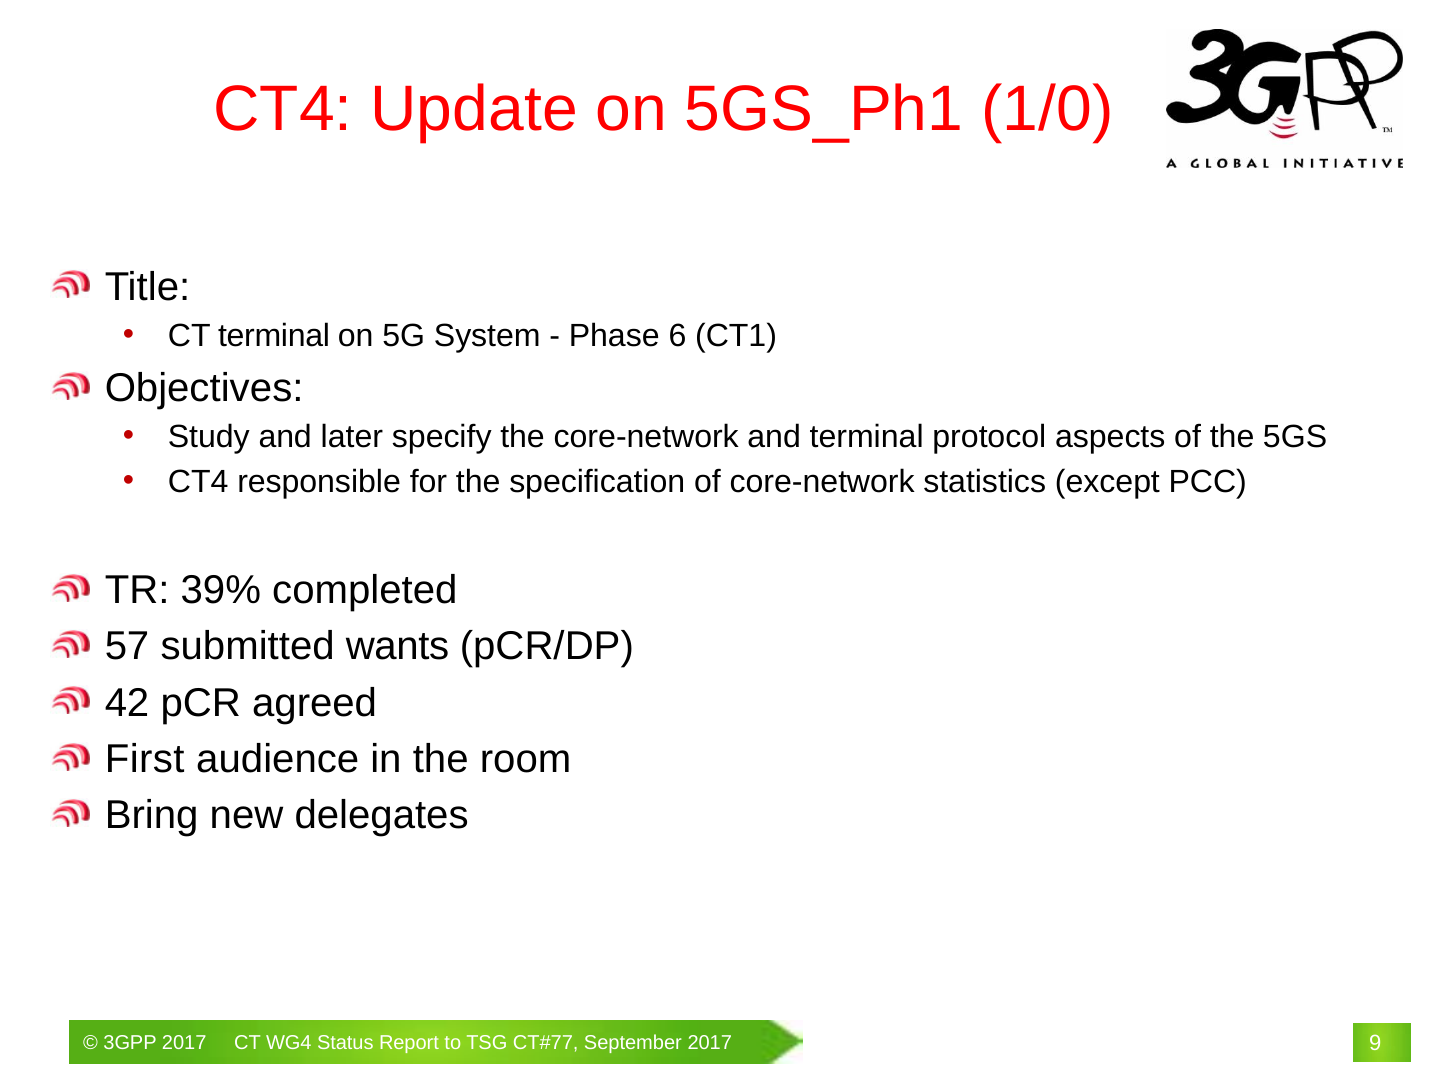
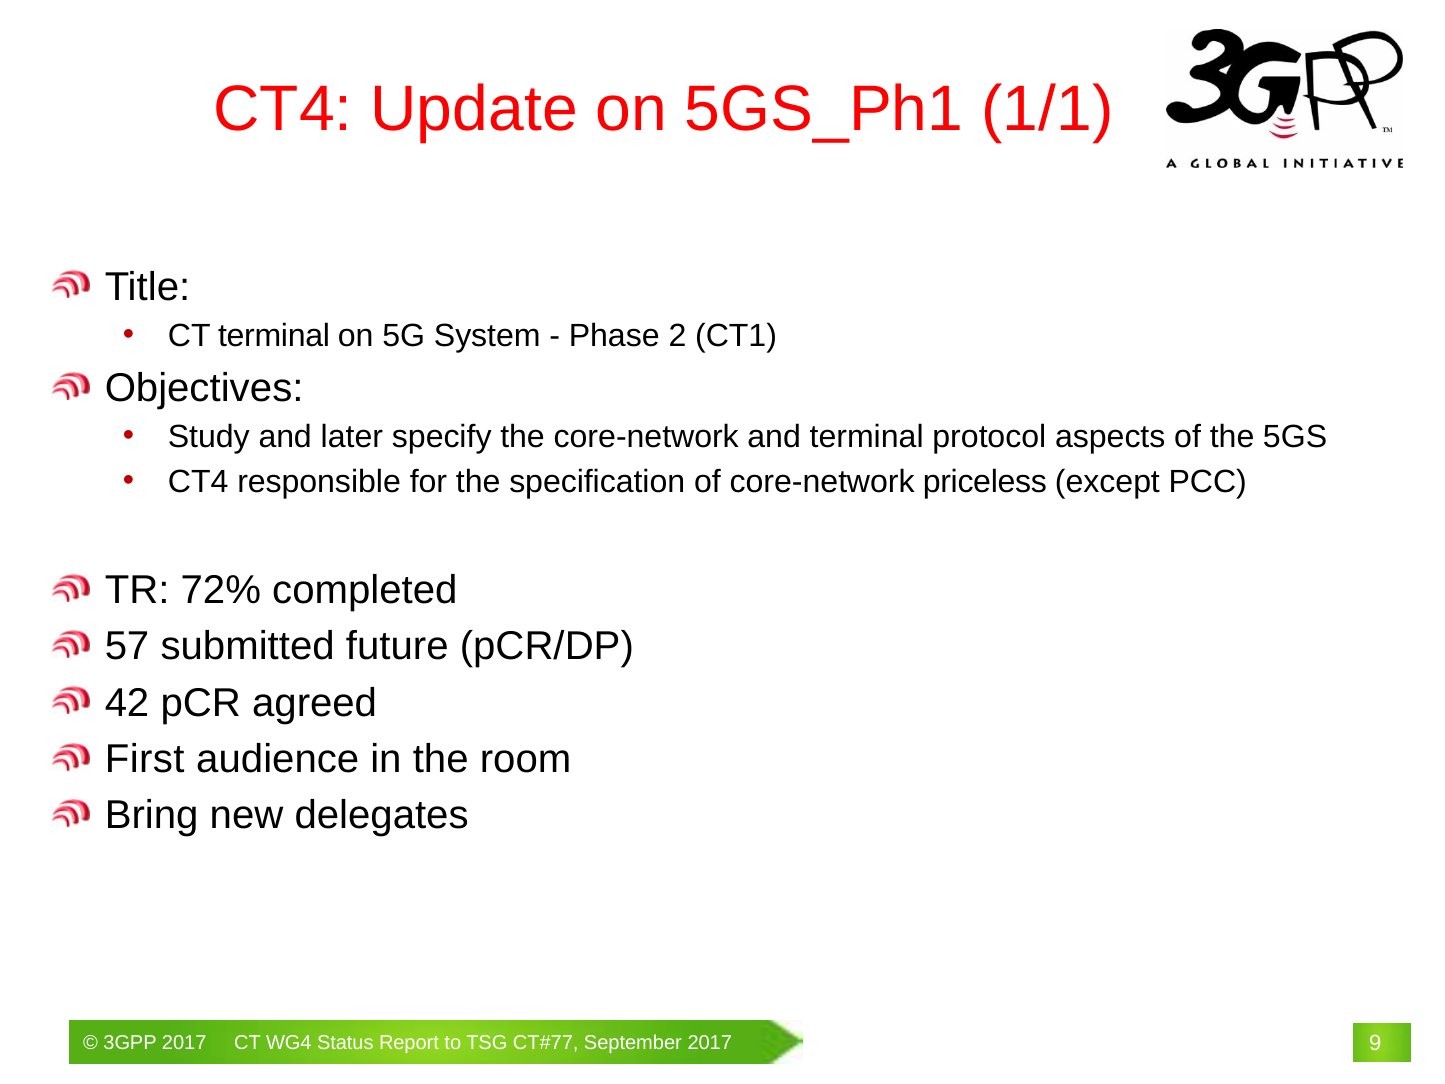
1/0: 1/0 -> 1/1 (1048, 110)
6: 6 -> 2 (677, 336)
statistics: statistics -> priceless (985, 482)
39%: 39% -> 72% (221, 590)
wants: wants -> future (397, 646)
